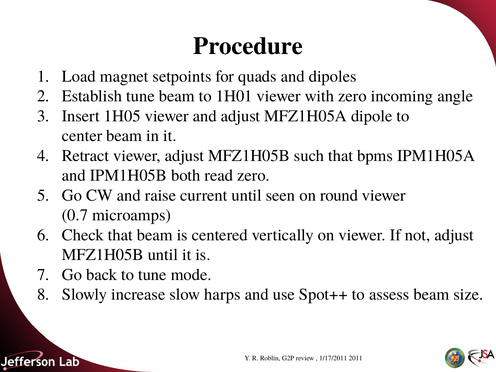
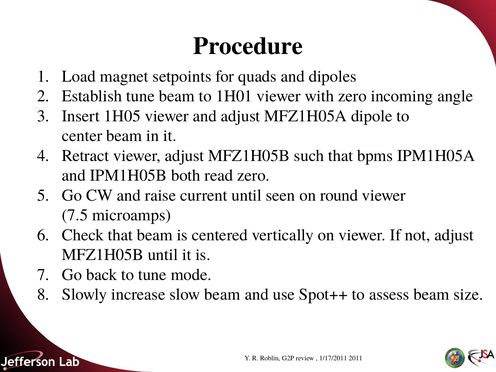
0.7: 0.7 -> 7.5 (75, 215)
slow harps: harps -> beam (222, 295)
